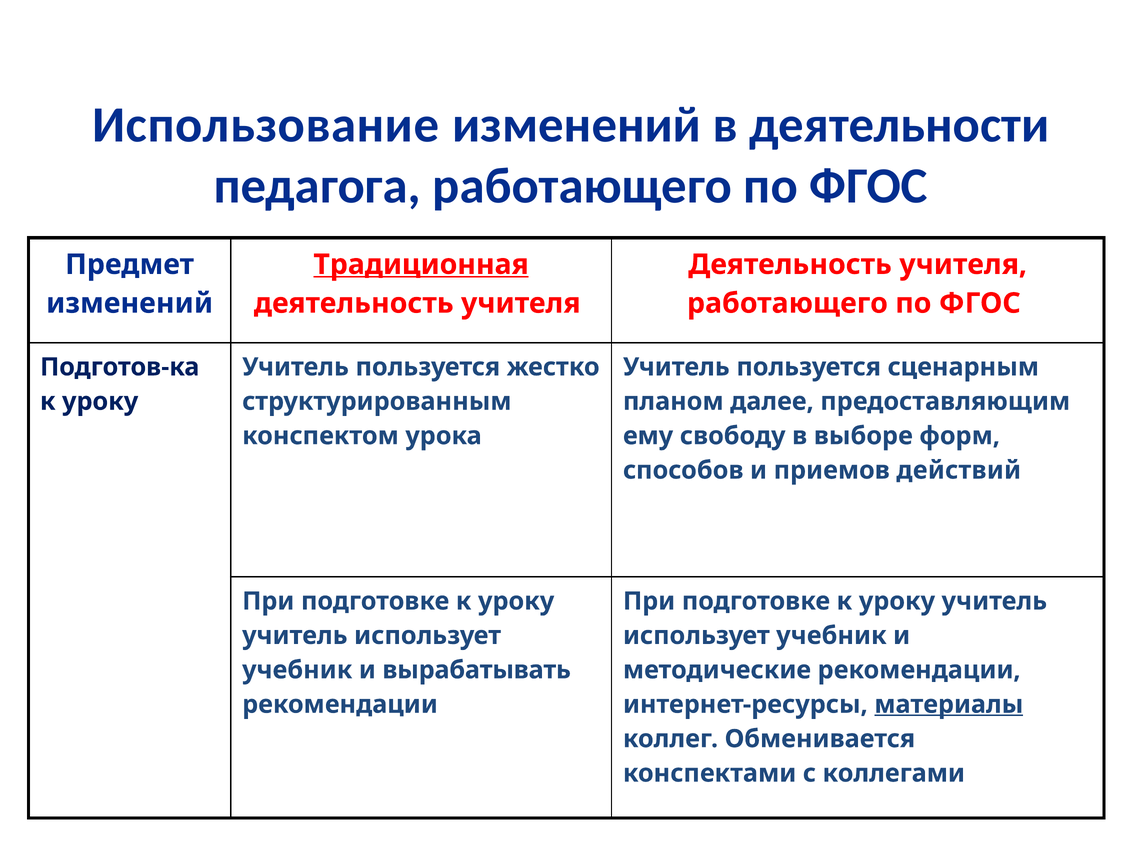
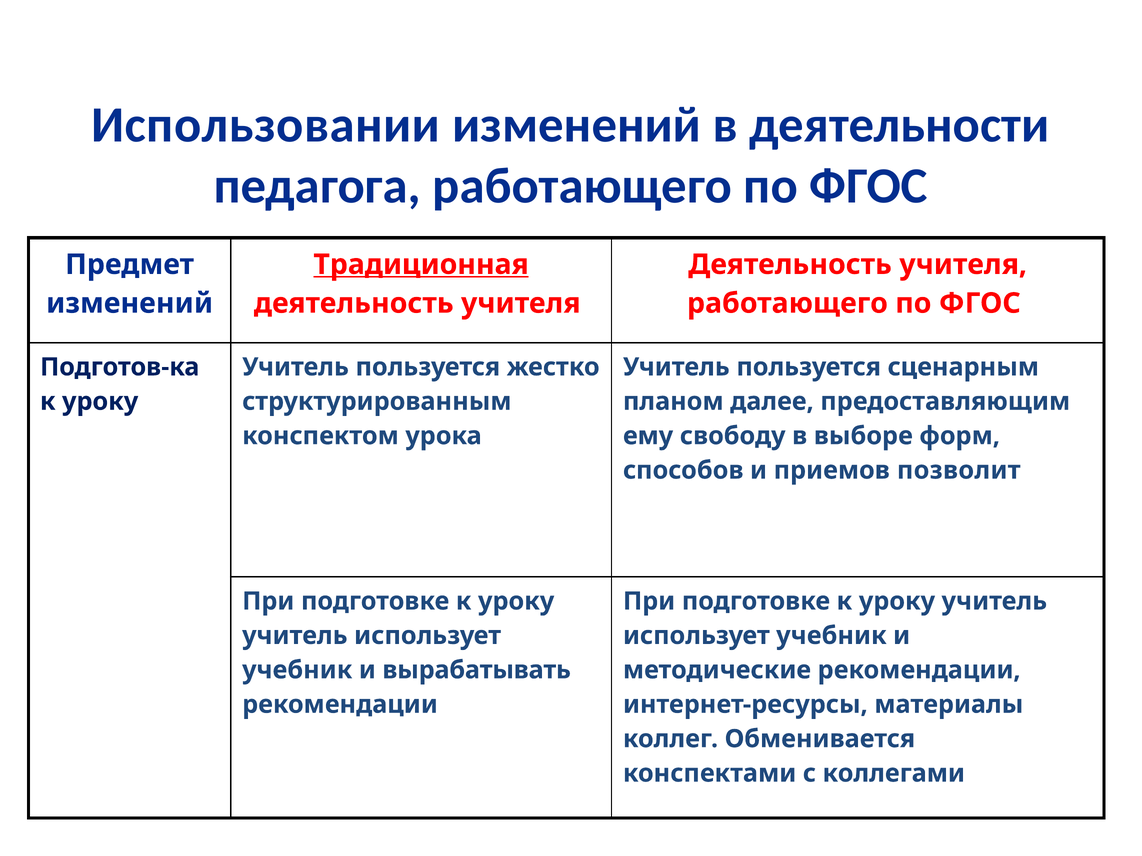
Использование: Использование -> Использовании (266, 125)
действий: действий -> позволит (959, 471)
материалы underline: present -> none (949, 705)
